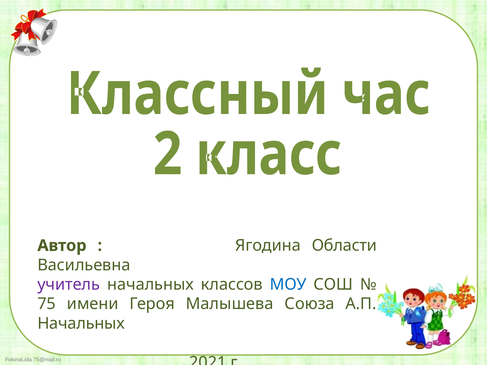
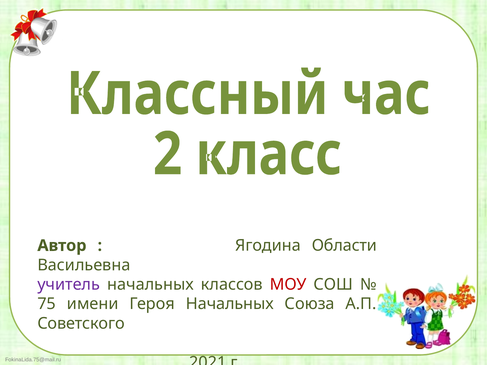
МОУ colour: blue -> red (288, 285)
Героя Малышева: Малышева -> Начальных (230, 304)
Начальных: Начальных -> Советского (81, 324)
